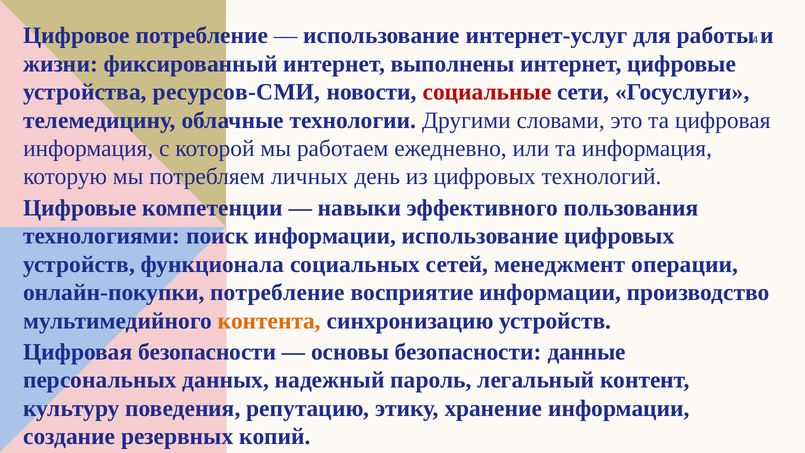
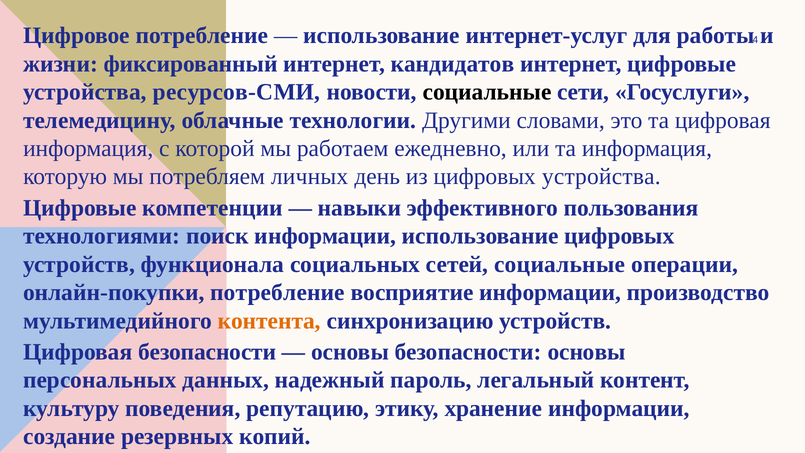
выполнены: выполнены -> кандидатов (453, 64)
социальные colour: red -> black (487, 92)
цифровых технологий: технологий -> устройства (601, 177)
сетей менеджмент: менеджмент -> социальные (560, 264)
безопасности данные: данные -> основы (587, 352)
